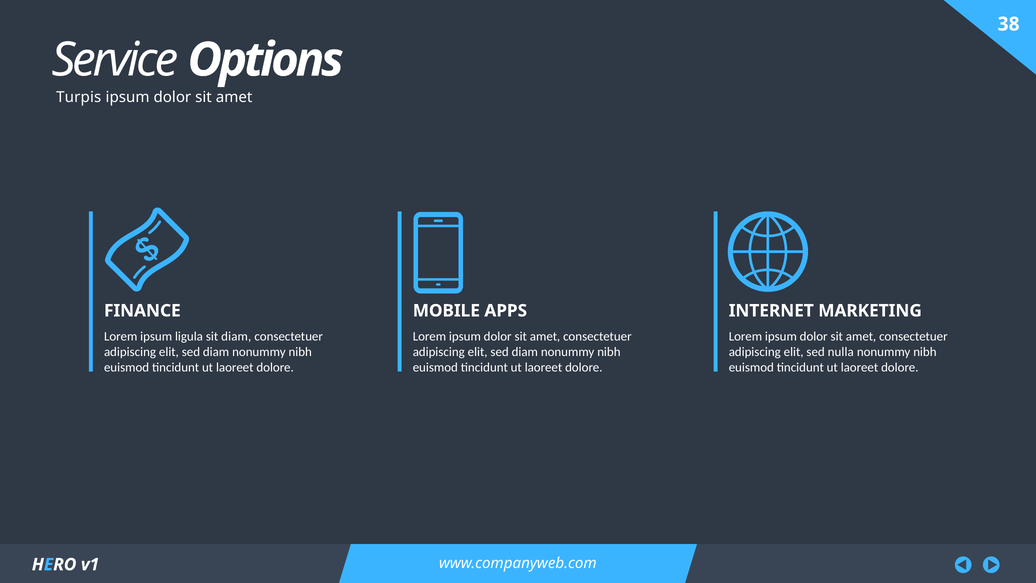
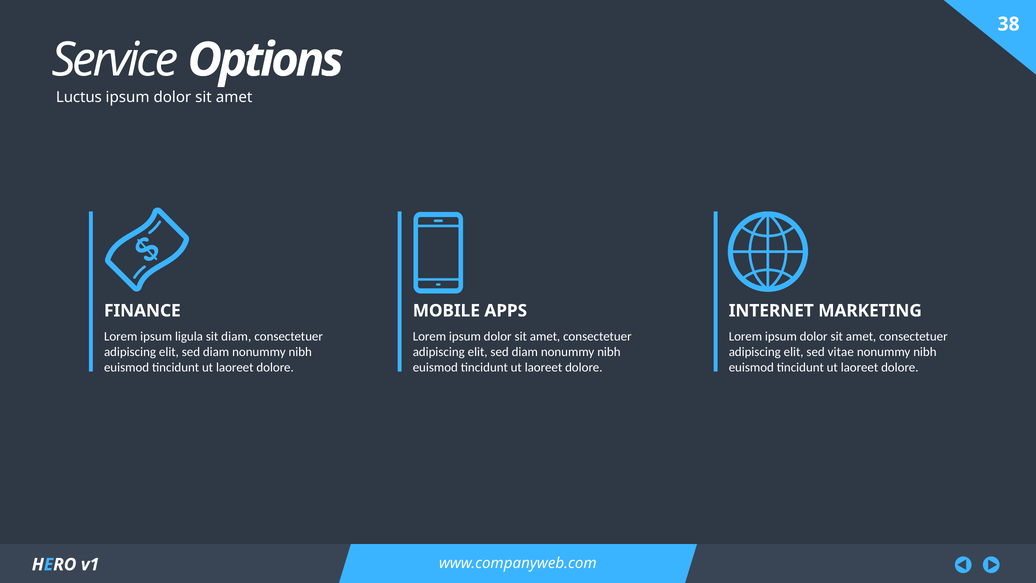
Turpis: Turpis -> Luctus (79, 97)
nulla: nulla -> vitae (841, 352)
